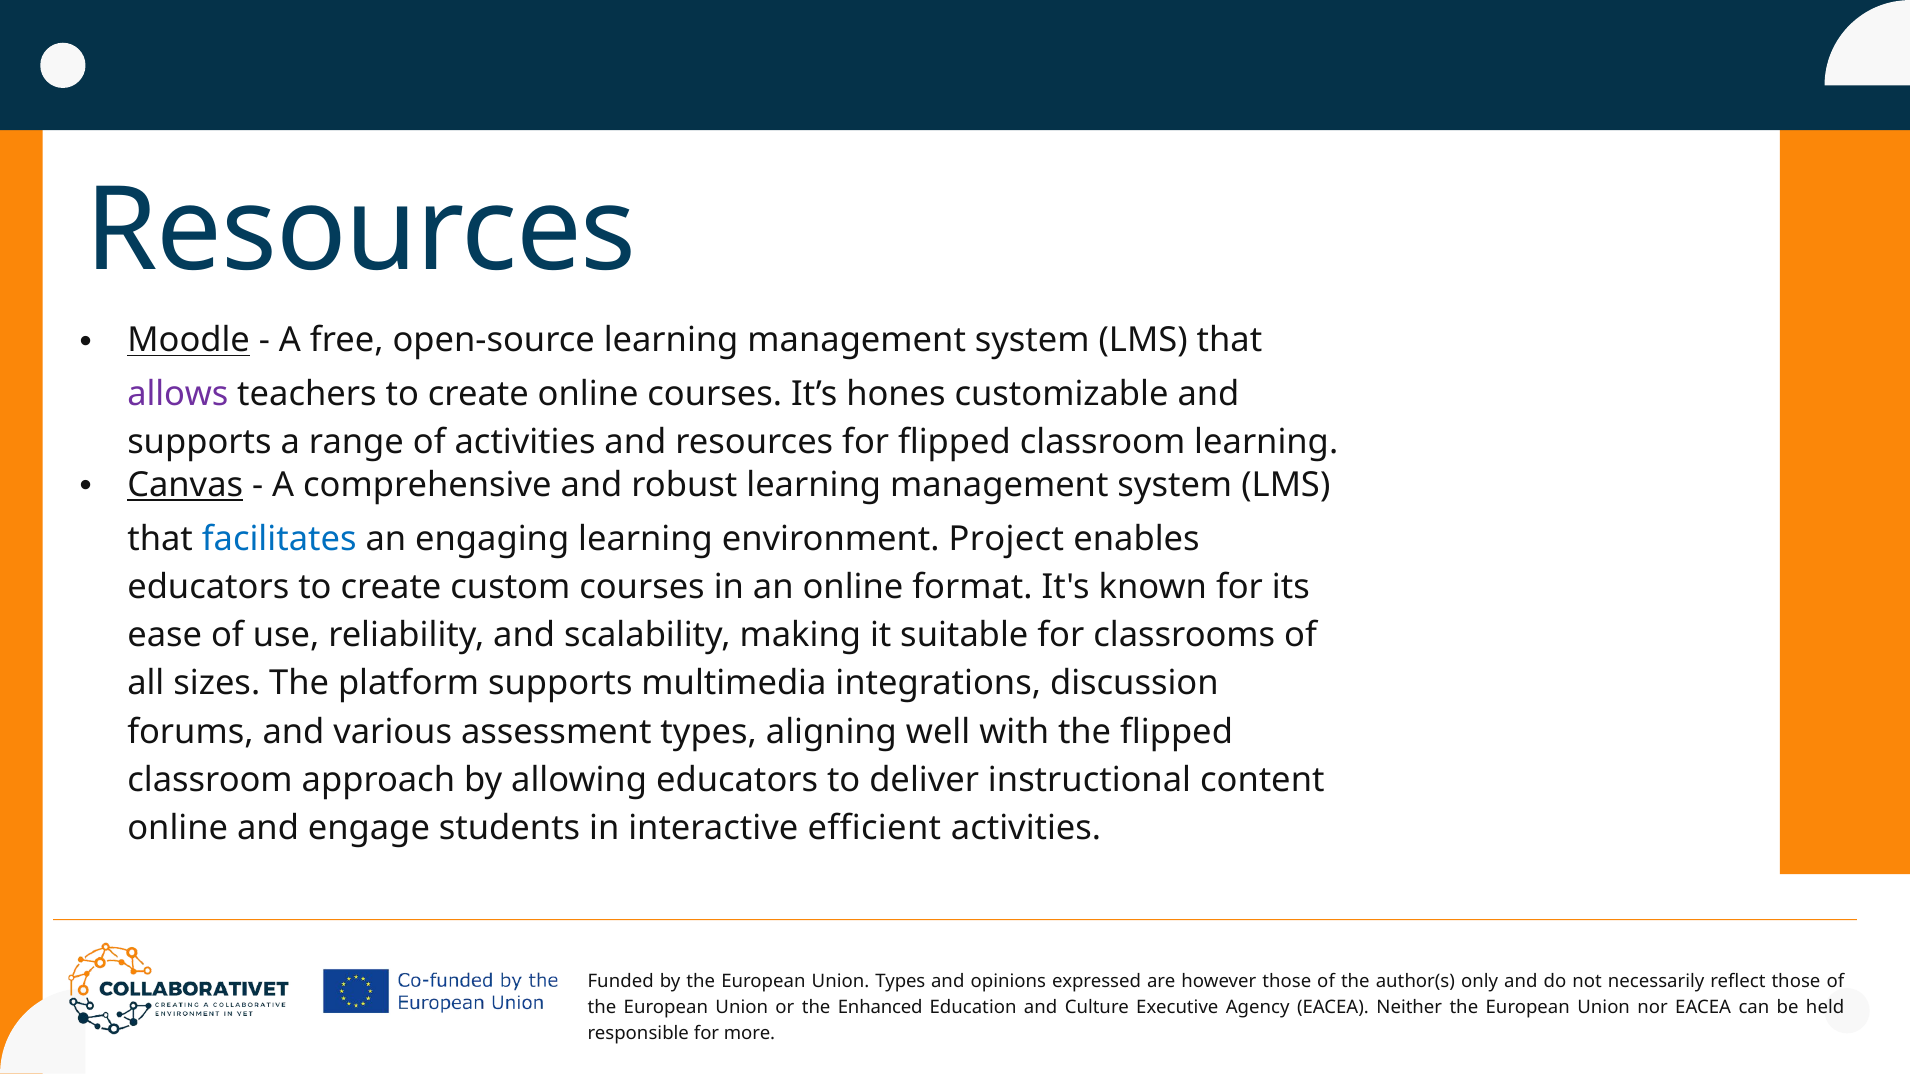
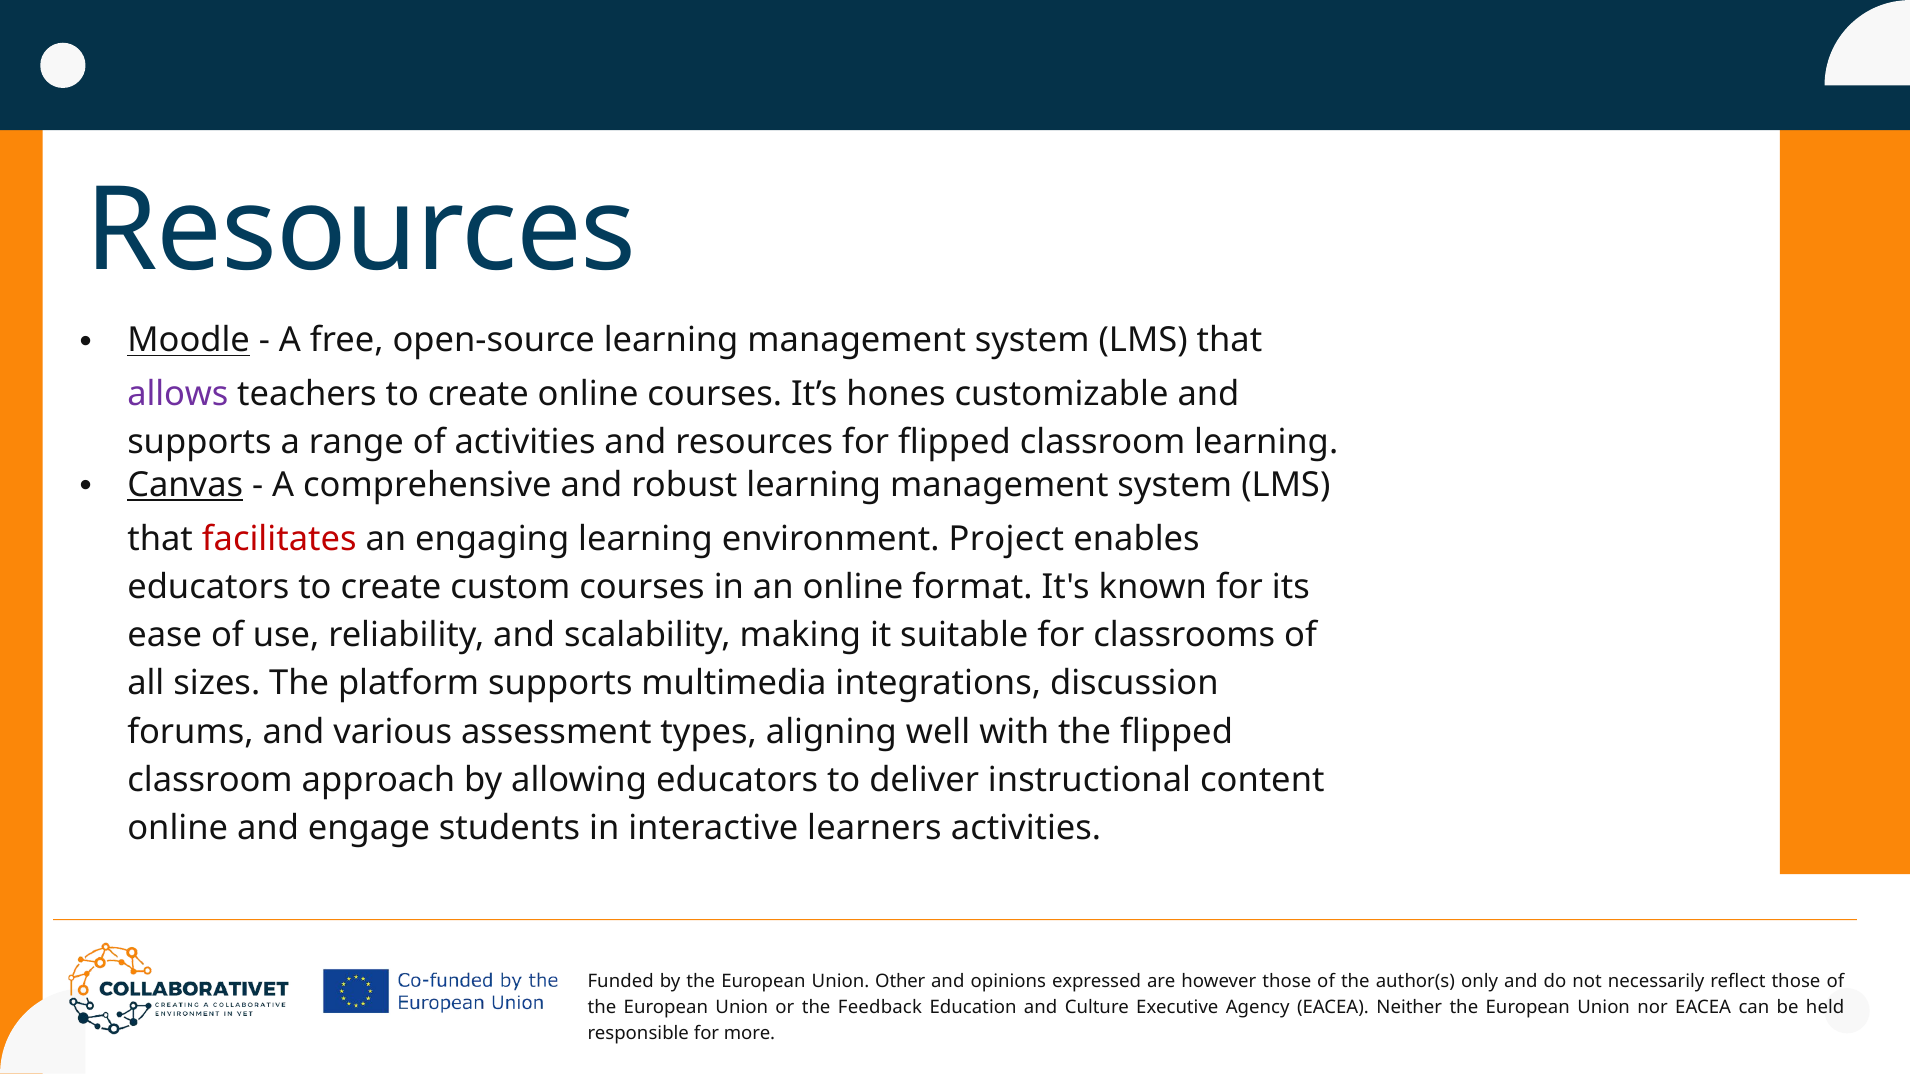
facilitates colour: blue -> red (279, 539)
efficient: efficient -> learners (874, 828)
Union Types: Types -> Other (900, 982)
Enhanced: Enhanced -> Feedback (880, 1007)
